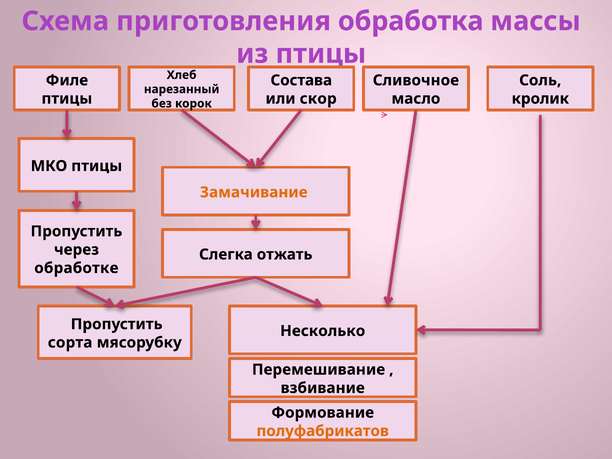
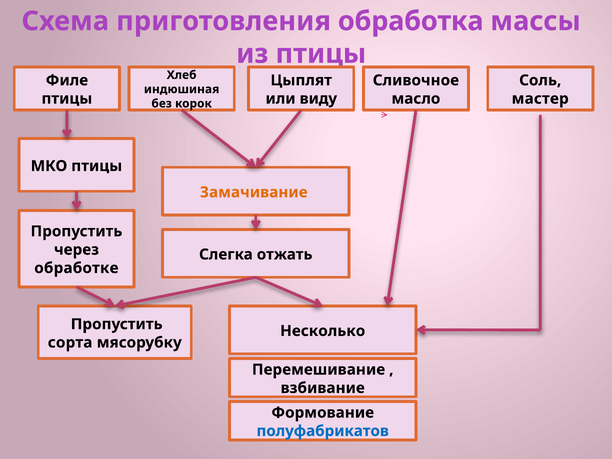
Состава: Состава -> Цыплят (301, 80)
нарезанный: нарезанный -> индюшиная (182, 89)
скор: скор -> виду (318, 99)
кролик: кролик -> мастер (540, 99)
полуфабрикатов colour: orange -> blue (323, 431)
